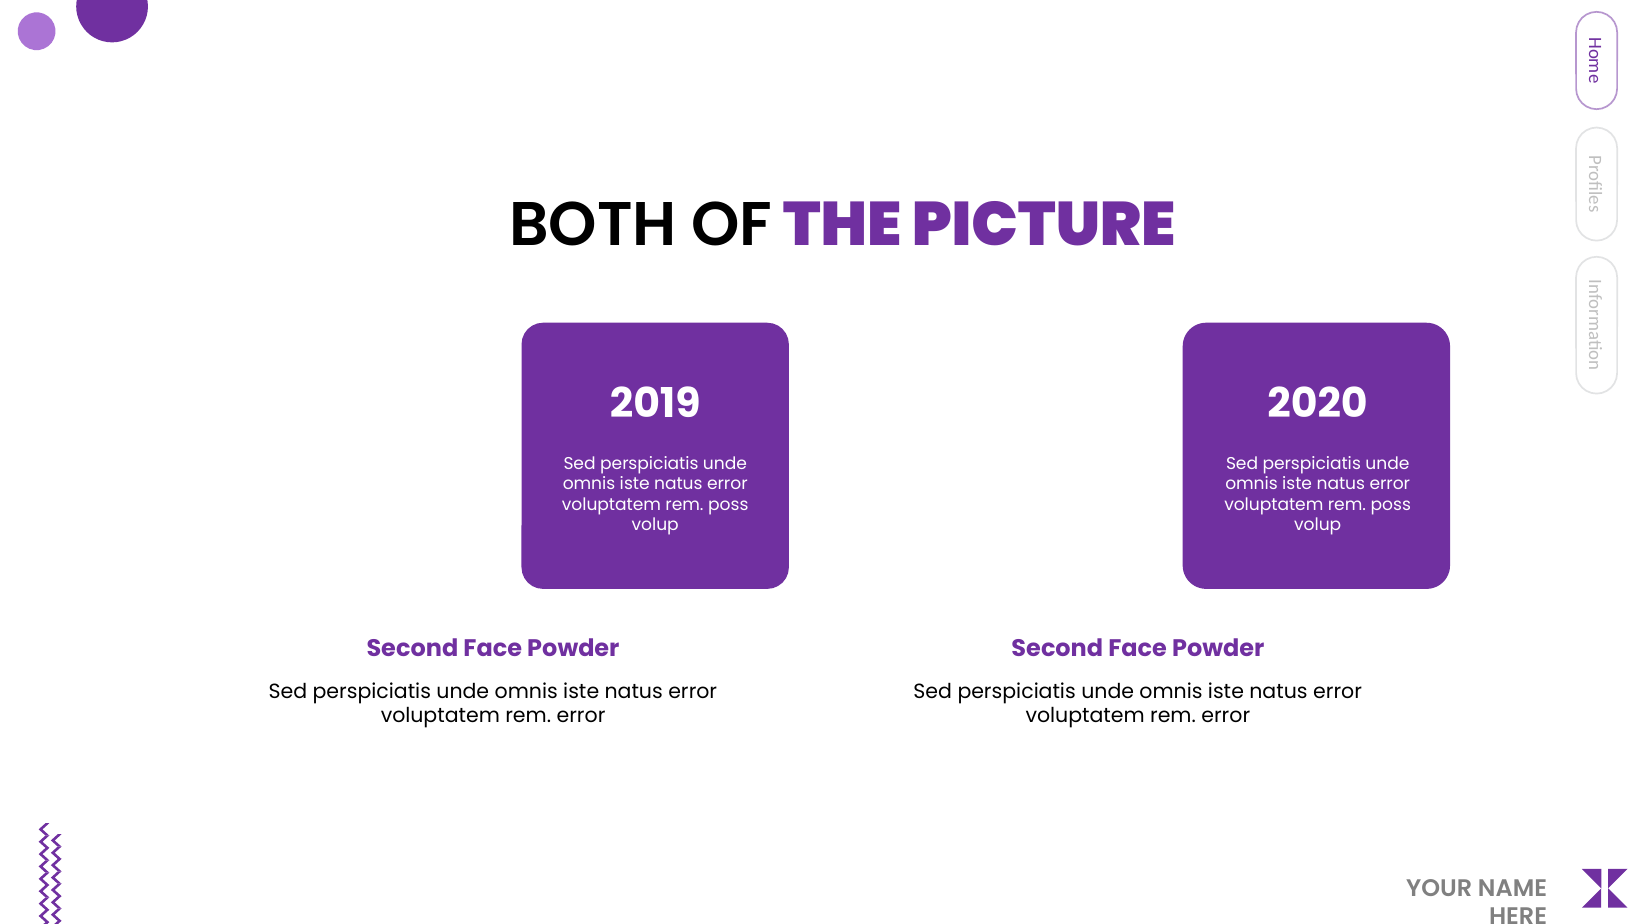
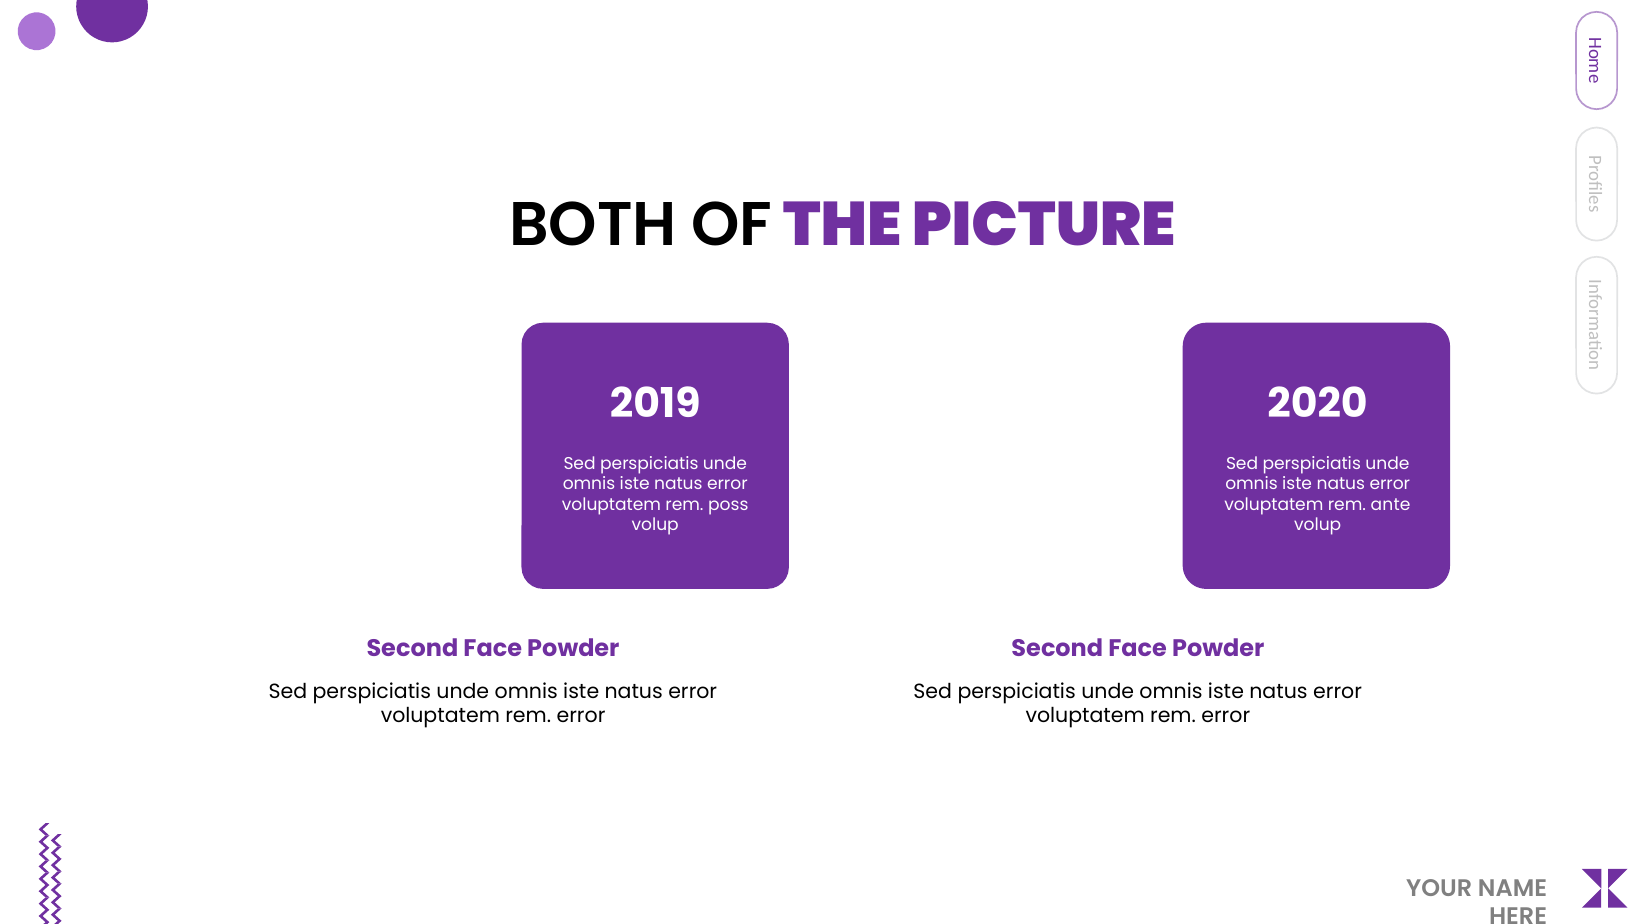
poss: poss -> ante (1391, 505)
